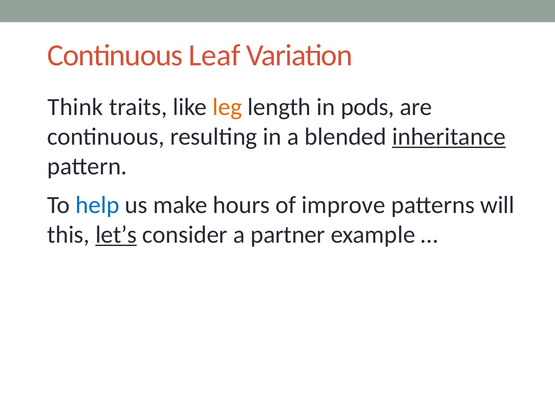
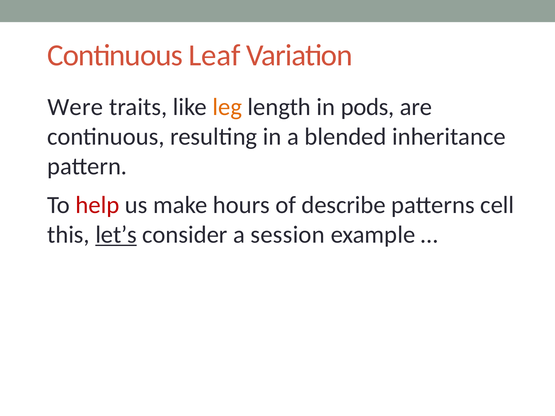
Think: Think -> Were (75, 107)
inheritance underline: present -> none (449, 137)
help colour: blue -> red (97, 205)
improve: improve -> describe (344, 205)
will: will -> cell (497, 205)
partner: partner -> session (288, 235)
